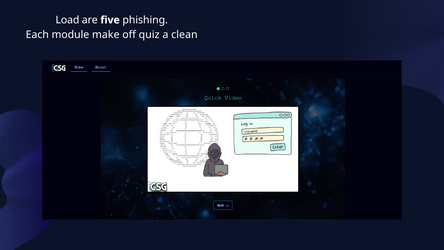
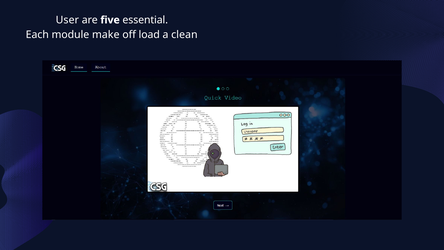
Load: Load -> User (67, 20)
phishing: phishing -> essential (145, 20)
quiz: quiz -> load (149, 35)
